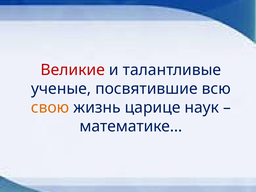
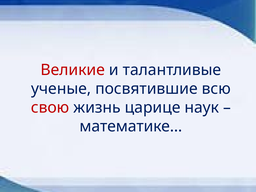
свою colour: orange -> red (50, 107)
